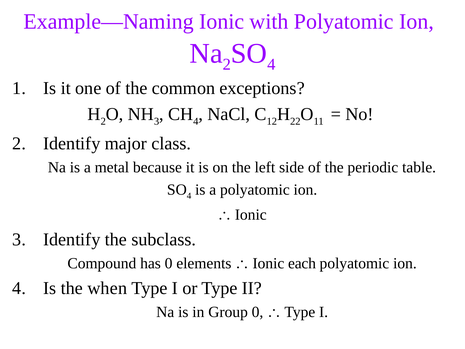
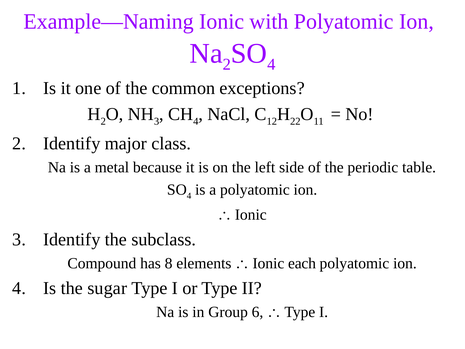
has 0: 0 -> 8 (169, 263)
when: when -> sugar (107, 288)
Group 0: 0 -> 6 (258, 312)
